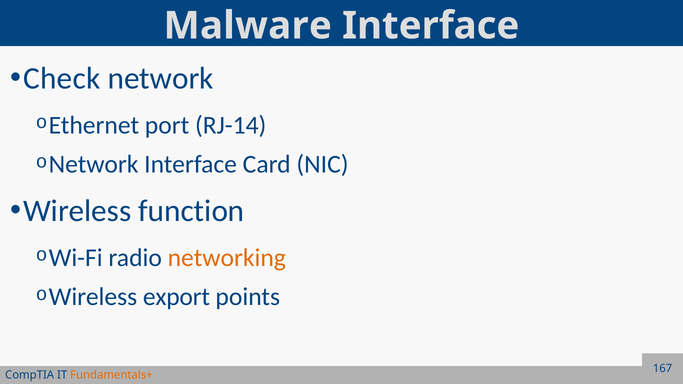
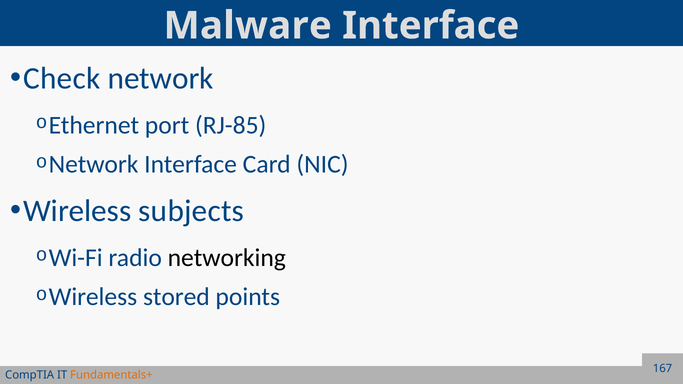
RJ-14: RJ-14 -> RJ-85 (231, 125)
function: function -> subjects (191, 211)
networking colour: orange -> black (227, 258)
export: export -> stored (176, 297)
